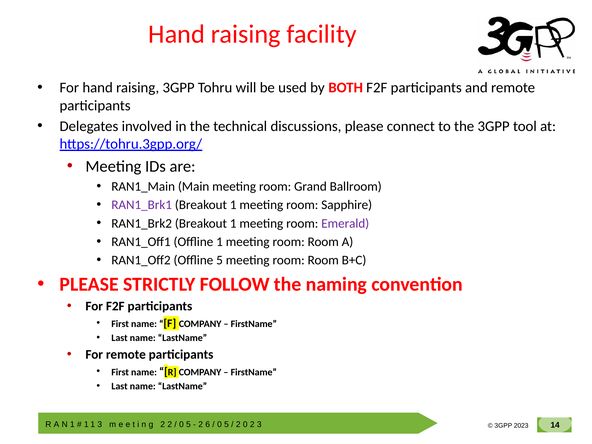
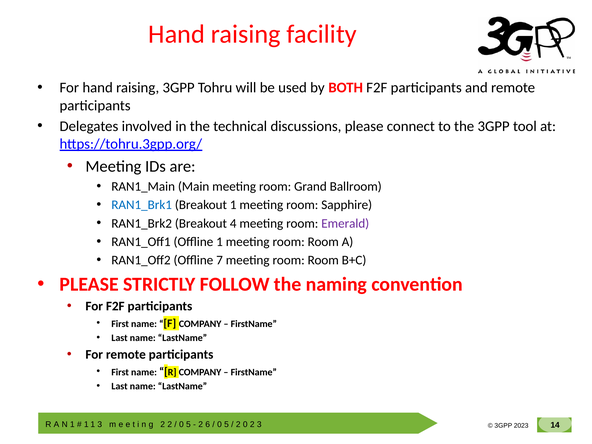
RAN1_Brk1 colour: purple -> blue (142, 205)
RAN1_Brk2 Breakout 1: 1 -> 4 (233, 223)
Offline 5: 5 -> 7 (220, 260)
